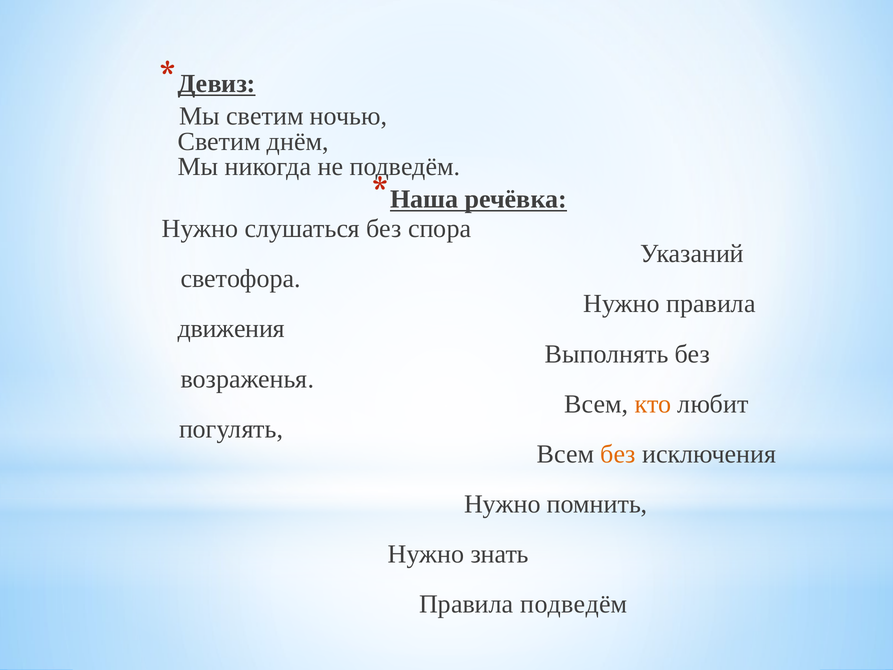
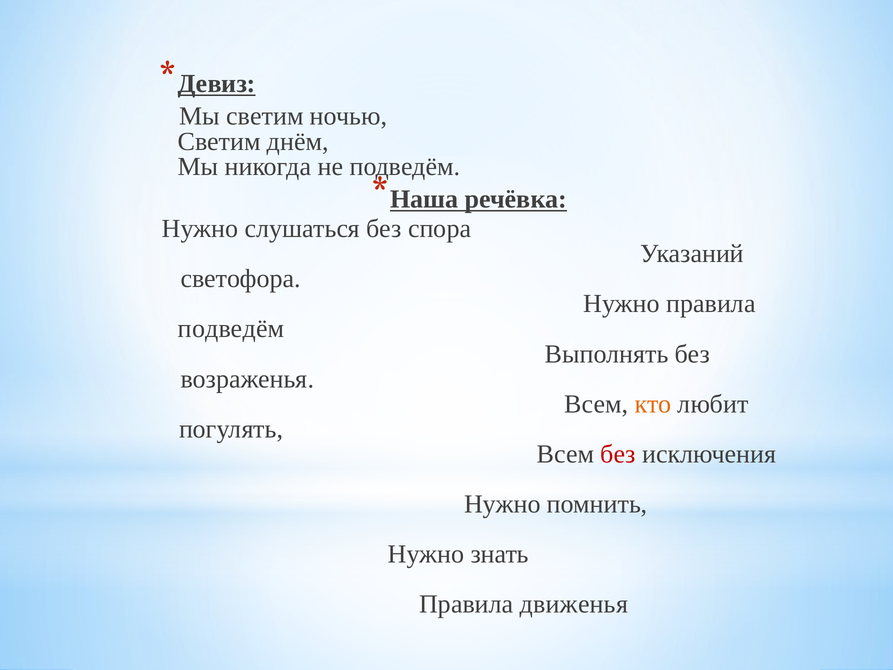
движения: движения -> подведём (231, 329)
без colour: orange -> red (618, 454)
Правила подведём: подведём -> движенья (574, 604)
